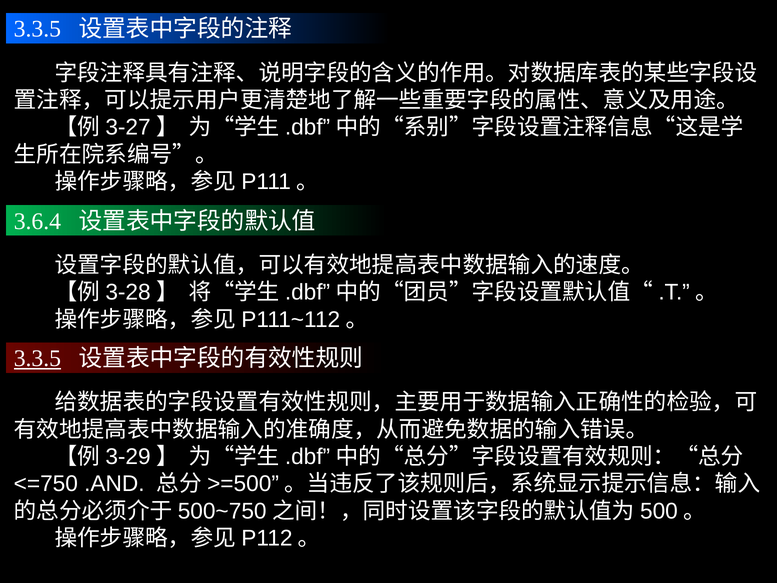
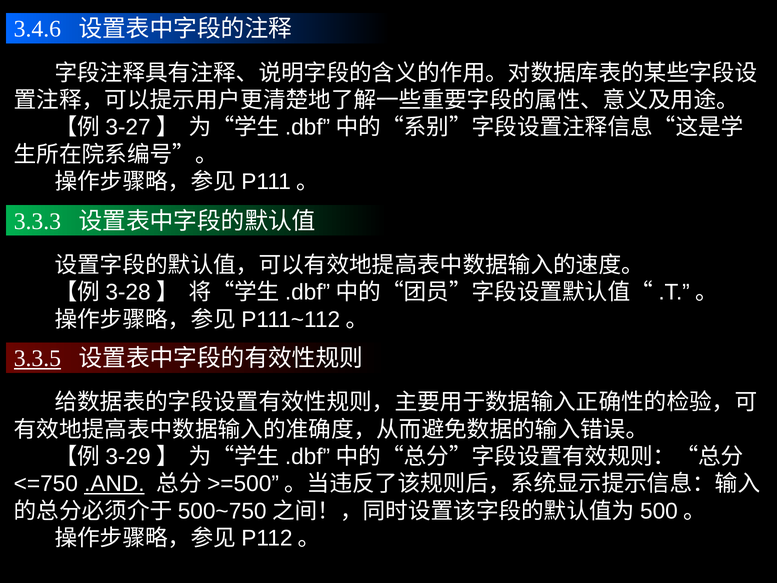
3.3.5: 3.3.5 -> 3.4.6 (37, 29)
3.6.4: 3.6.4 -> 3.3.3 (37, 221)
.AND underline: none -> present (114, 484)
